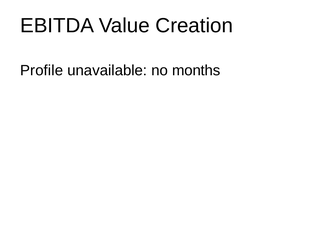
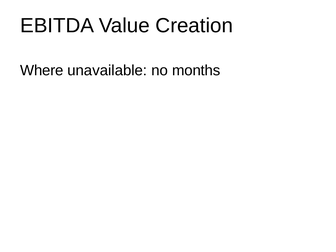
Profile: Profile -> Where (42, 70)
